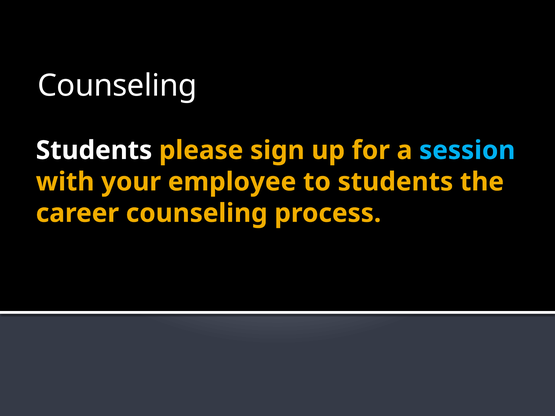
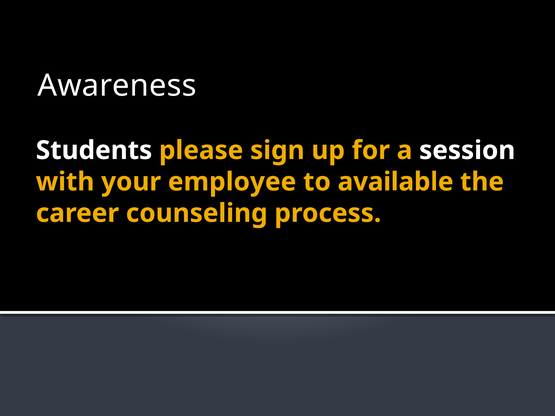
Counseling: Counseling -> Awareness (117, 86)
session colour: light blue -> white (467, 150)
to students: students -> available (396, 182)
